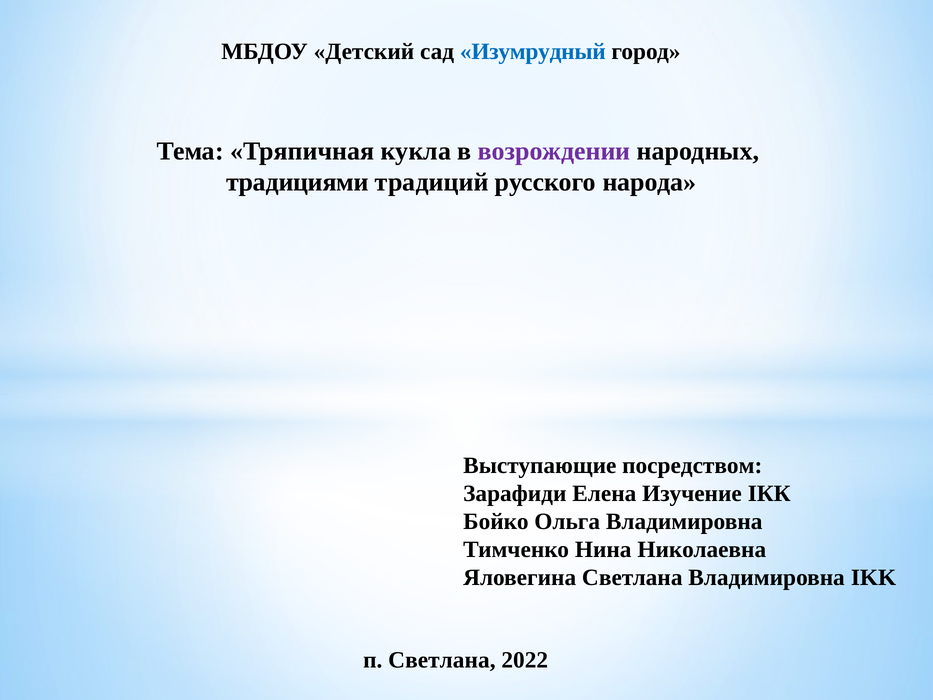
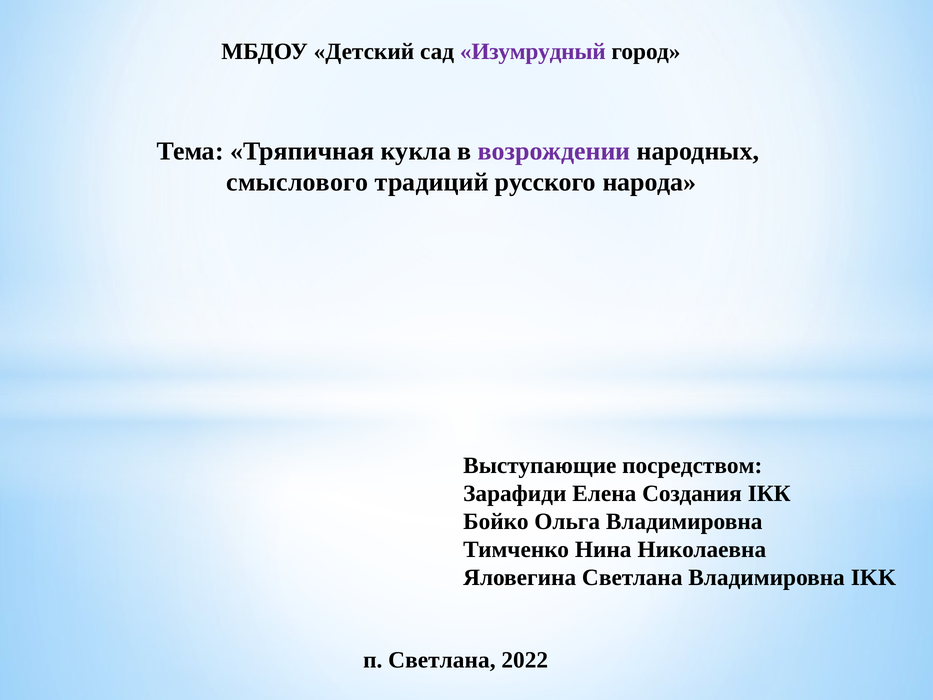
Изумрудный colour: blue -> purple (533, 52)
традициями: традициями -> смыслового (297, 182)
Изучение: Изучение -> Создания (692, 494)
